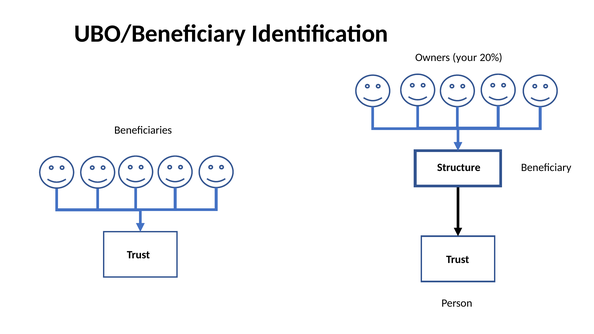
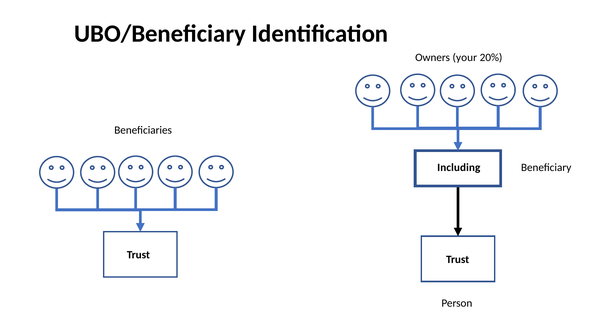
Structure: Structure -> Including (459, 168)
